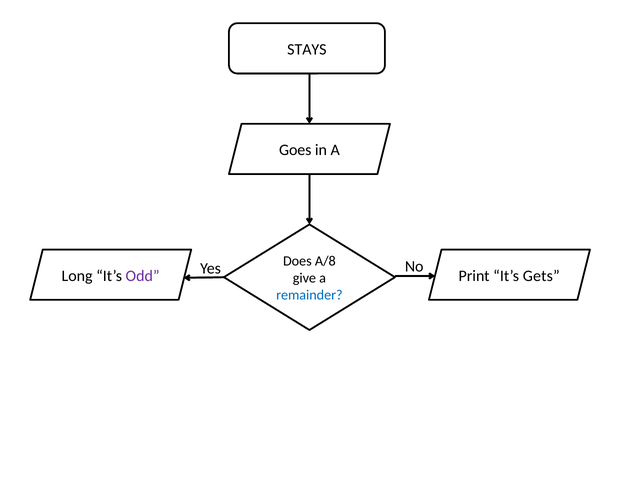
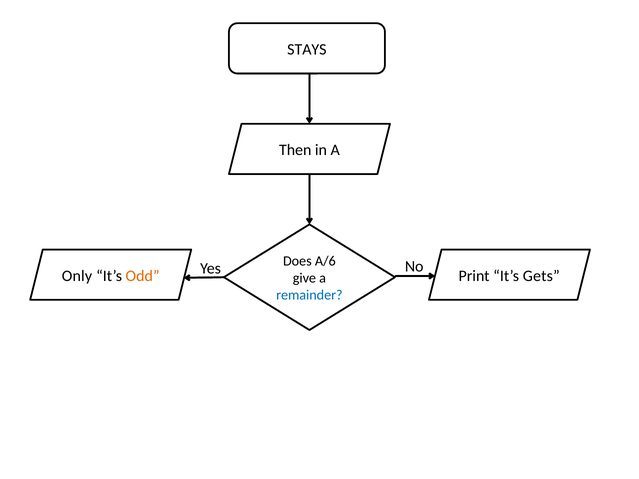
Goes: Goes -> Then (295, 150)
A/8: A/8 -> A/6 (325, 261)
Long: Long -> Only (77, 276)
Odd colour: purple -> orange (143, 276)
